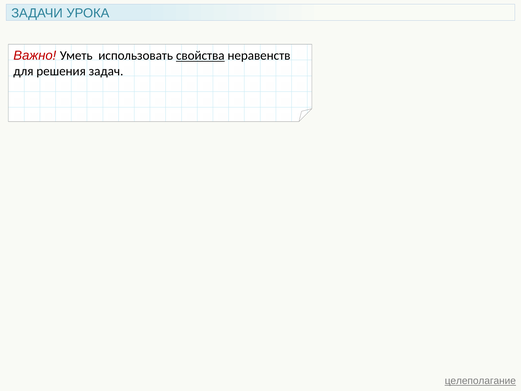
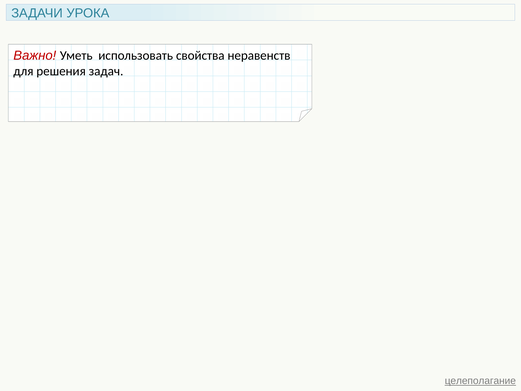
свойства underline: present -> none (200, 56)
